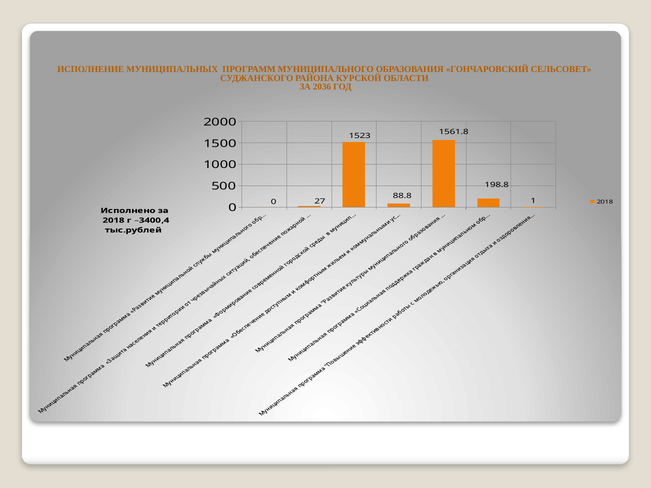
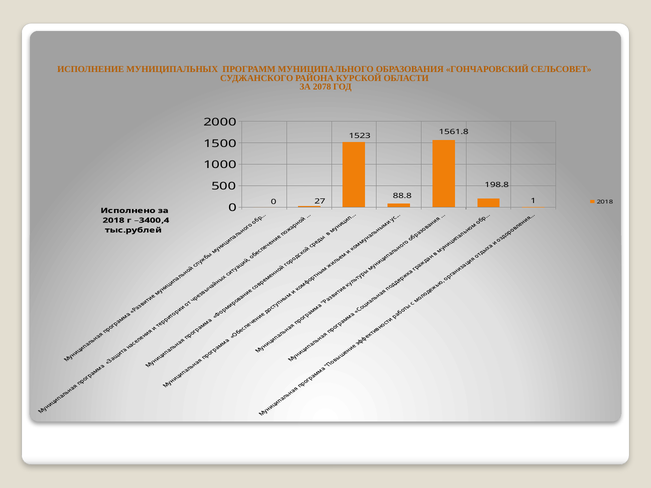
2036: 2036 -> 2078 (322, 87)
